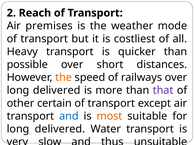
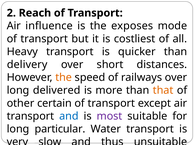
premises: premises -> influence (49, 26)
weather: weather -> exposes (132, 26)
possible: possible -> delivery (27, 65)
that colour: purple -> orange (163, 91)
most colour: orange -> purple (109, 116)
delivered: delivered -> particular (60, 129)
